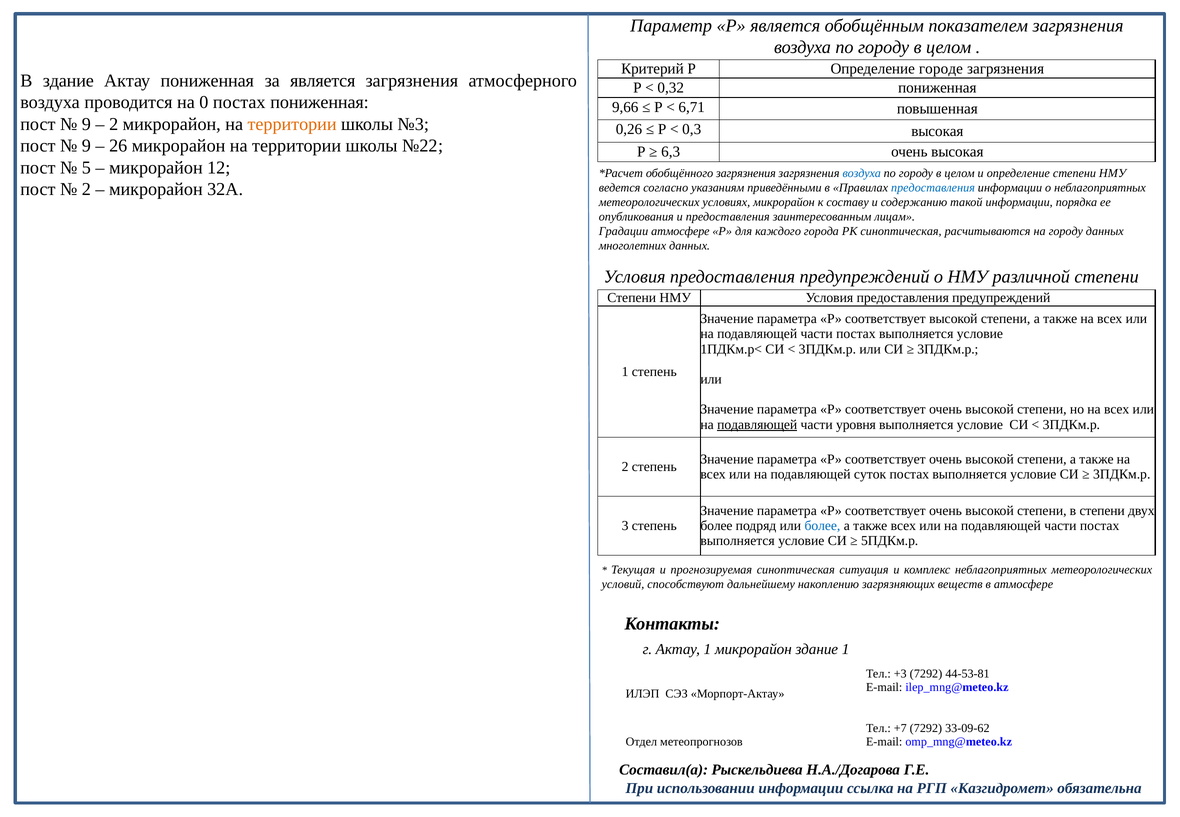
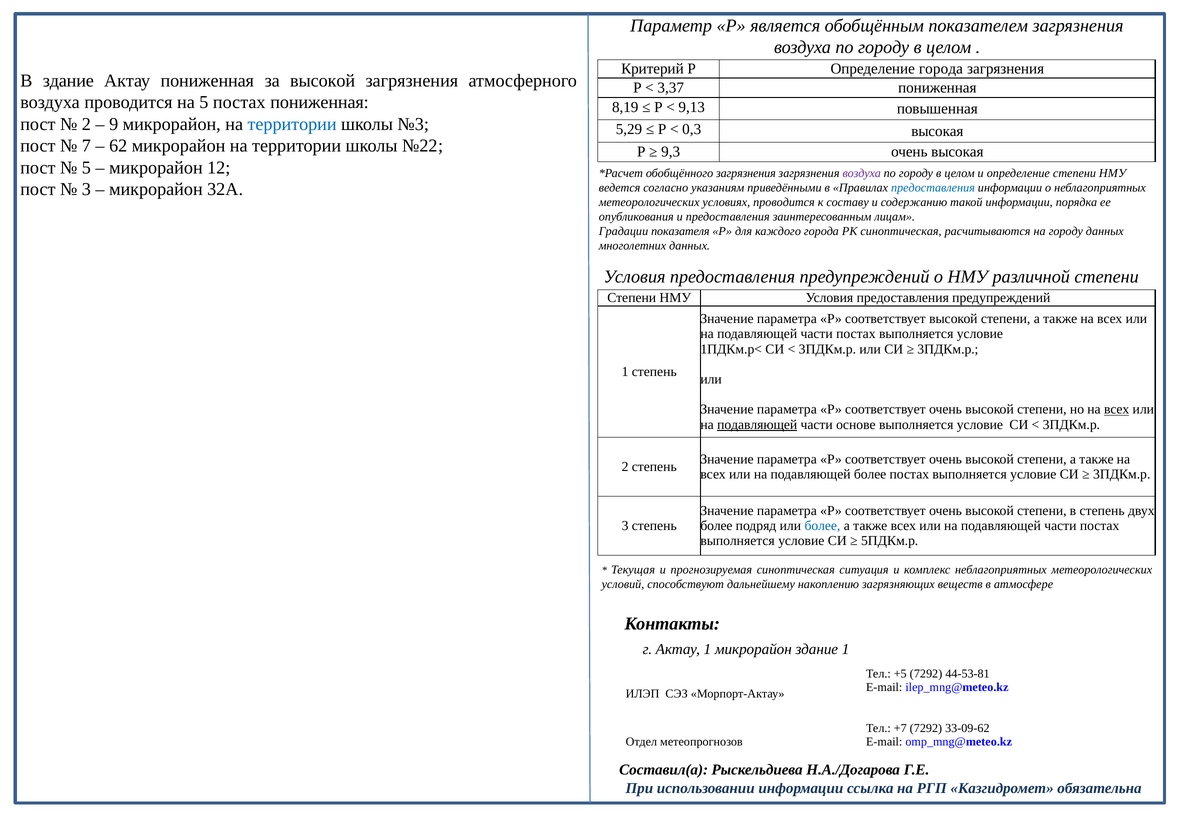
Определение городе: городе -> города (941, 69)
за является: является -> высокой (323, 81)
0,32: 0,32 -> 3,37 (671, 88)
на 0: 0 -> 5 (204, 102)
9,66: 9,66 -> 8,19 (625, 107)
6,71: 6,71 -> 9,13 (692, 107)
9: 9 -> 2 (86, 124)
2: 2 -> 9 (114, 124)
территории colour: orange -> blue (292, 124)
0,26: 0,26 -> 5,29 (629, 129)
9: 9 -> 7 (86, 146)
26: 26 -> 62 (118, 146)
6,3: 6,3 -> 9,3 (671, 152)
воздуха colour: blue -> purple (862, 173)
2: 2 -> 3 (86, 189)
условиях микрорайон: микрорайон -> проводится (784, 202)
Градации атмосфере: атмосфере -> показателя (680, 231)
всех underline: none -> present (1117, 409)
уровня: уровня -> основе (856, 424)
подавляющей суток: суток -> более (870, 474)
в степени: степени -> степень (1102, 511)
+3: +3 -> +5 (900, 674)
